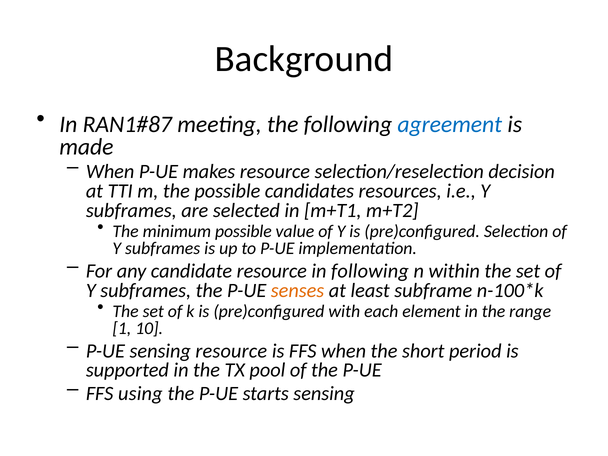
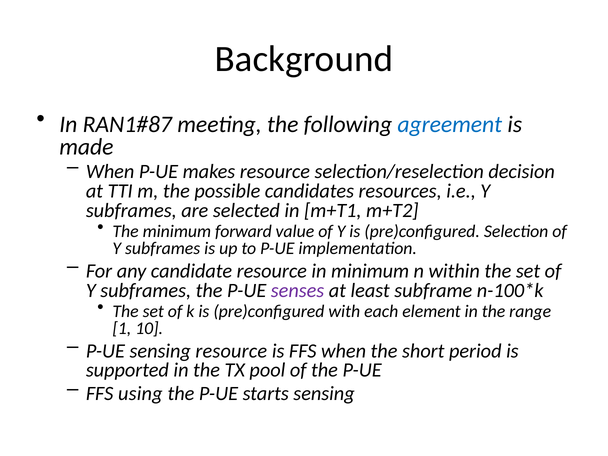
minimum possible: possible -> forward (243, 231)
in following: following -> minimum (370, 271)
senses colour: orange -> purple (298, 290)
